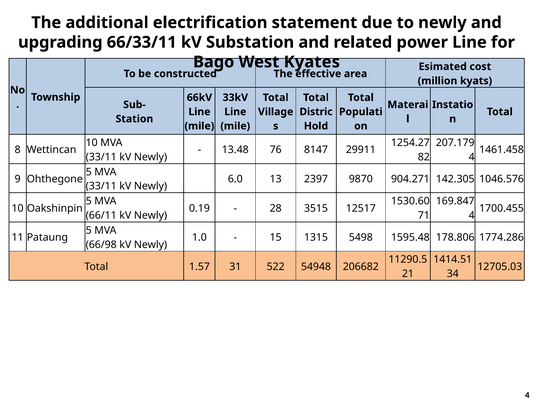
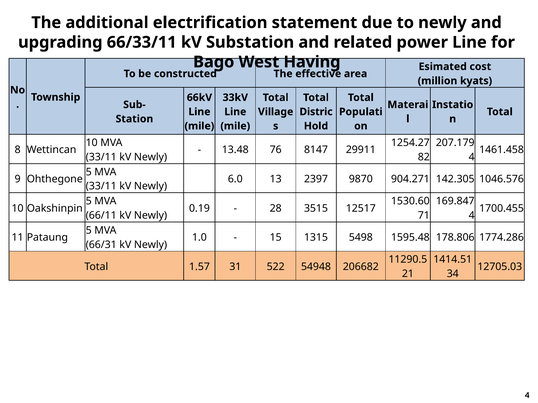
Kyates: Kyates -> Having (312, 62)
66/98: 66/98 -> 66/31 (101, 245)
